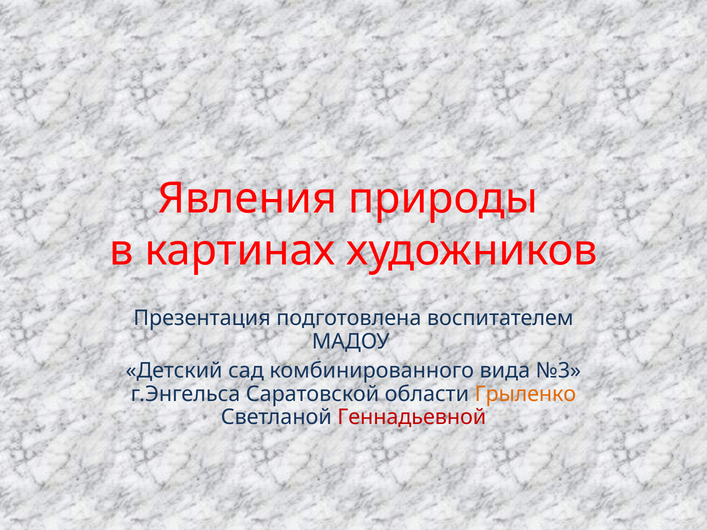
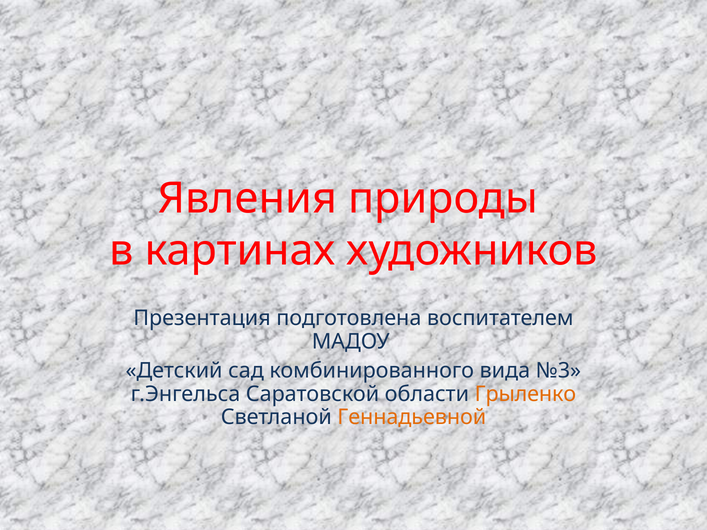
Геннадьевной colour: red -> orange (412, 417)
